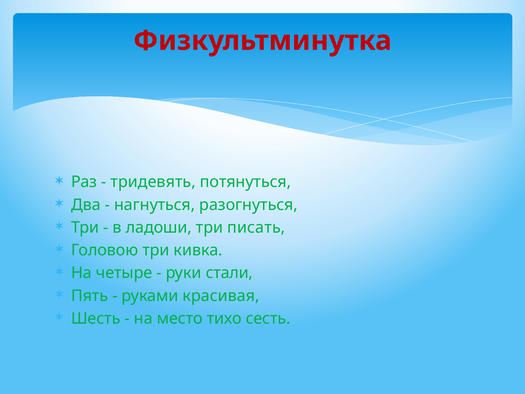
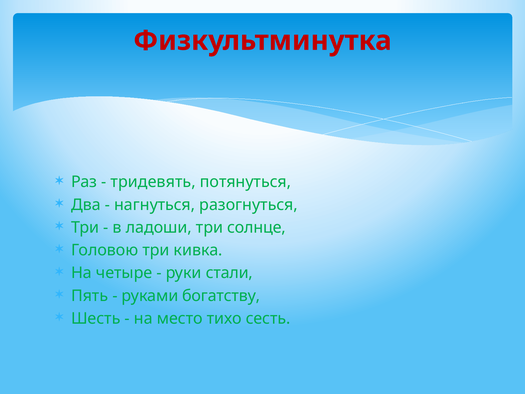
писать: писать -> солнце (256, 227)
красивая: красивая -> богатству (221, 296)
